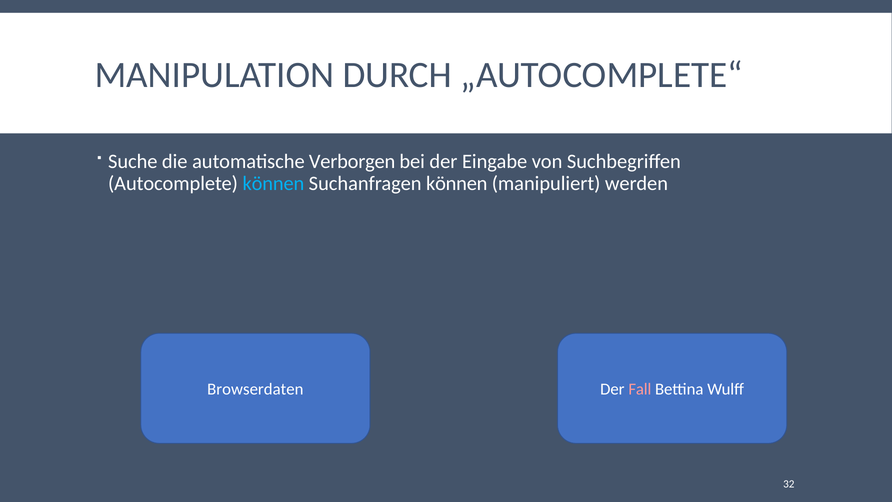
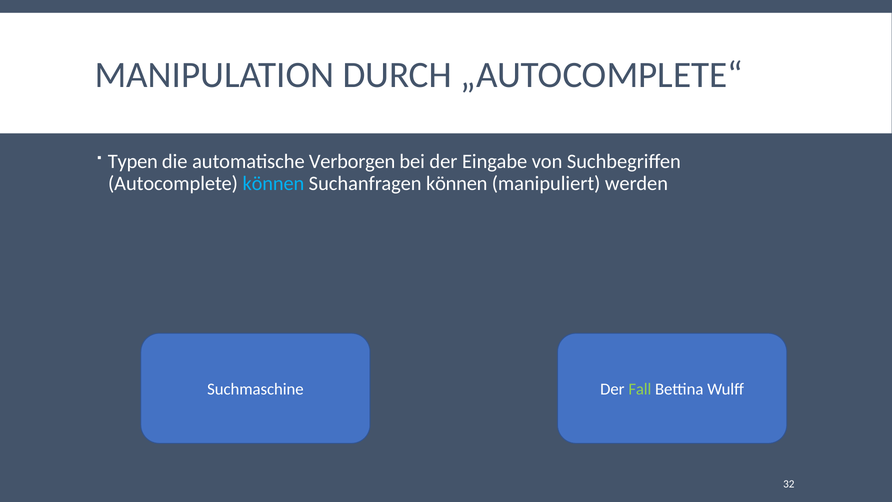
Suche: Suche -> Typen (133, 161)
Browserdaten: Browserdaten -> Suchmaschine (255, 389)
Fall colour: pink -> light green (640, 389)
